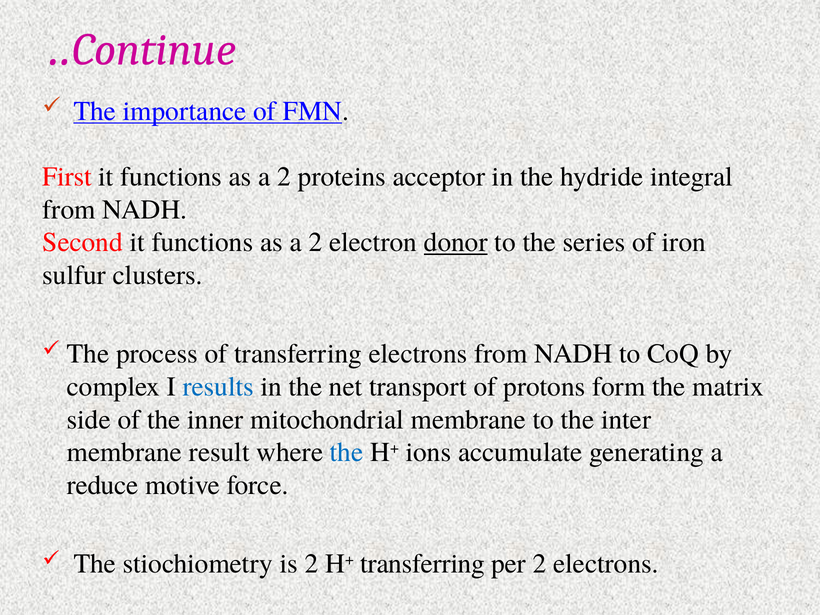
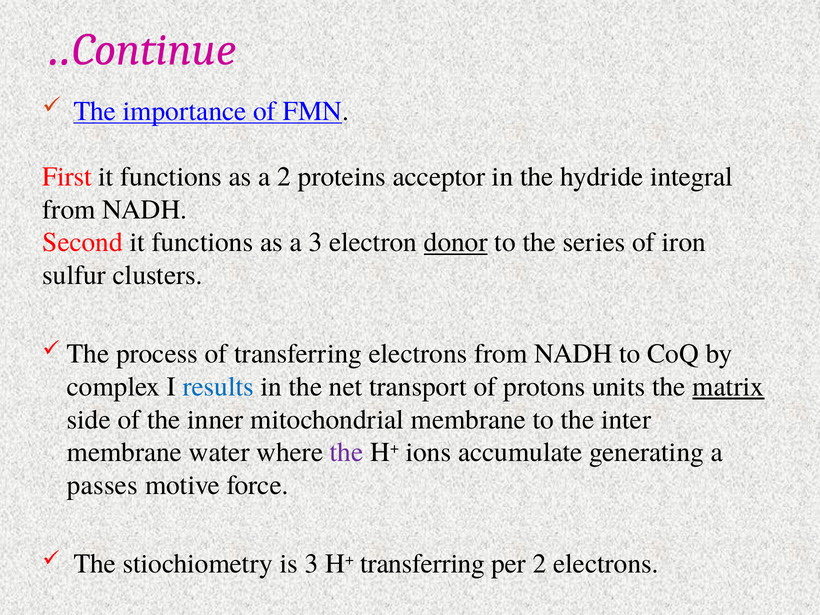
2: 2 -> 3 (315, 242)
form: form -> units (619, 387)
matrix underline: none -> present (728, 387)
result: result -> water (219, 452)
the colour: blue -> purple (347, 452)
reduce: reduce -> passes (102, 485)
is 2: 2 -> 3 (312, 564)
